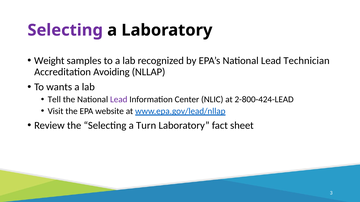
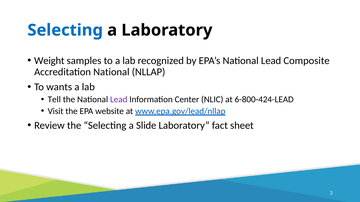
Selecting colour: purple -> blue (65, 30)
Technician: Technician -> Composite (307, 61)
Accreditation Avoiding: Avoiding -> National (111, 72)
2-800-424-LEAD: 2-800-424-LEAD -> 6-800-424-LEAD (264, 100)
Turn: Turn -> Slide (146, 126)
